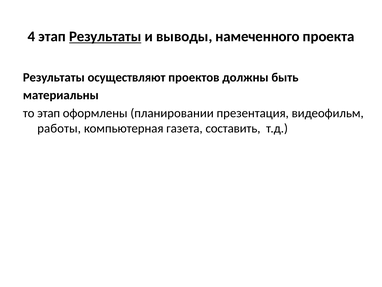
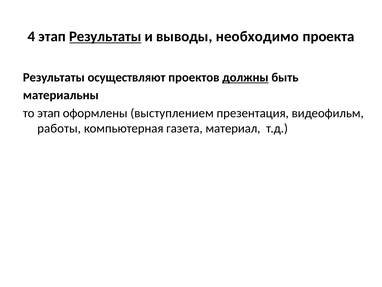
намеченного: намеченного -> необходимо (257, 36)
должны underline: none -> present (245, 77)
планировании: планировании -> выступлением (172, 113)
составить: составить -> материал (233, 128)
